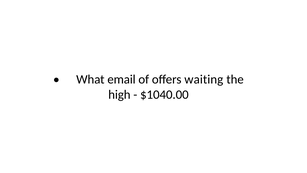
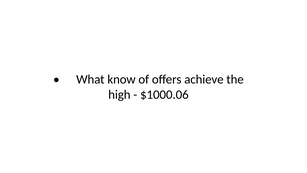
email: email -> know (122, 79)
waiting: waiting -> achieve (204, 79)
$1040.00: $1040.00 -> $1000.06 (164, 95)
